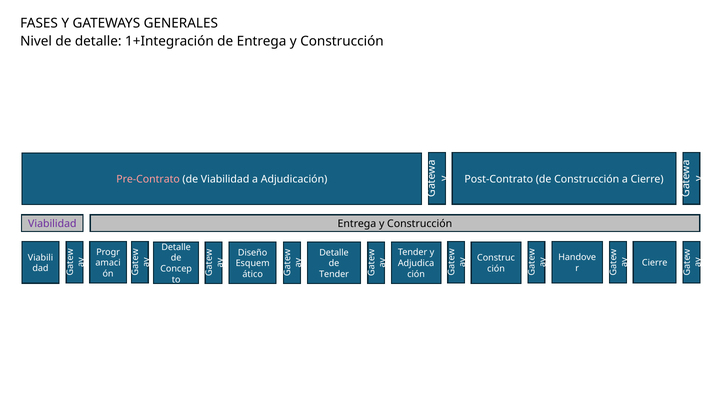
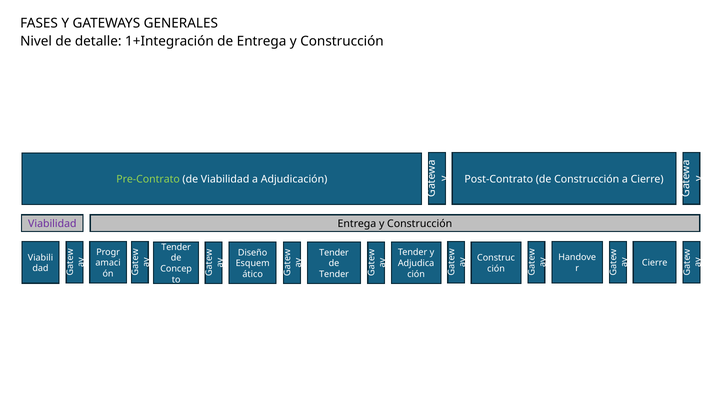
Pre-Contrato colour: pink -> light green (148, 179)
Detalle: Detalle -> Tender (176, 247)
Detalle: Detalle -> Tender (334, 253)
